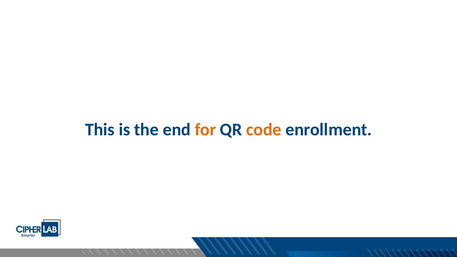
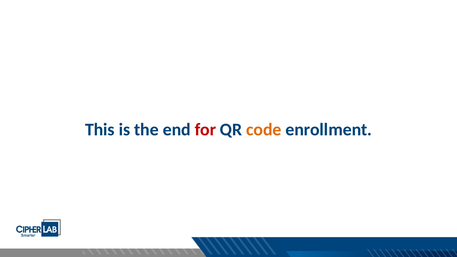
for colour: orange -> red (205, 130)
